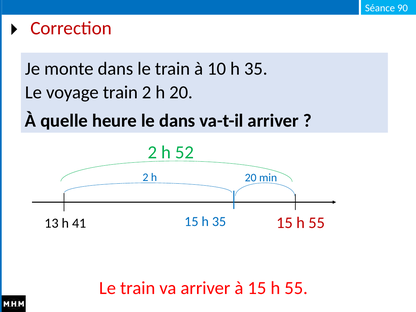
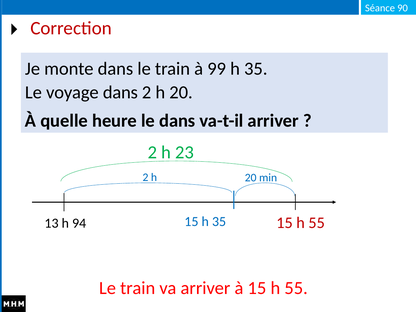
10: 10 -> 99 (217, 69)
voyage train: train -> dans (120, 92)
52: 52 -> 23 (184, 153)
41: 41 -> 94 (79, 223)
